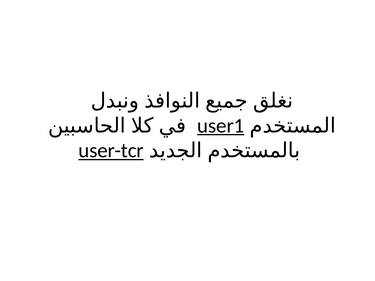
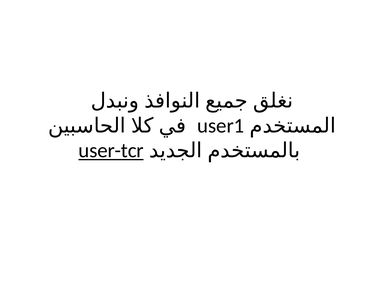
user1 underline: present -> none (221, 126)
